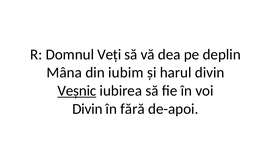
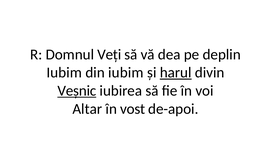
Mâna: Mâna -> Iubim (64, 72)
harul underline: none -> present (176, 72)
Divin: Divin -> Altar (87, 108)
fără: fără -> vost (133, 108)
